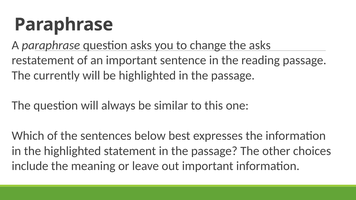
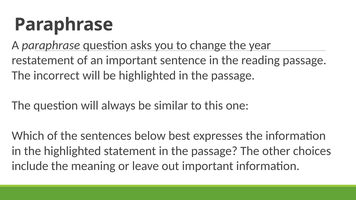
the asks: asks -> year (260, 45)
currently: currently -> incorrect (57, 75)
